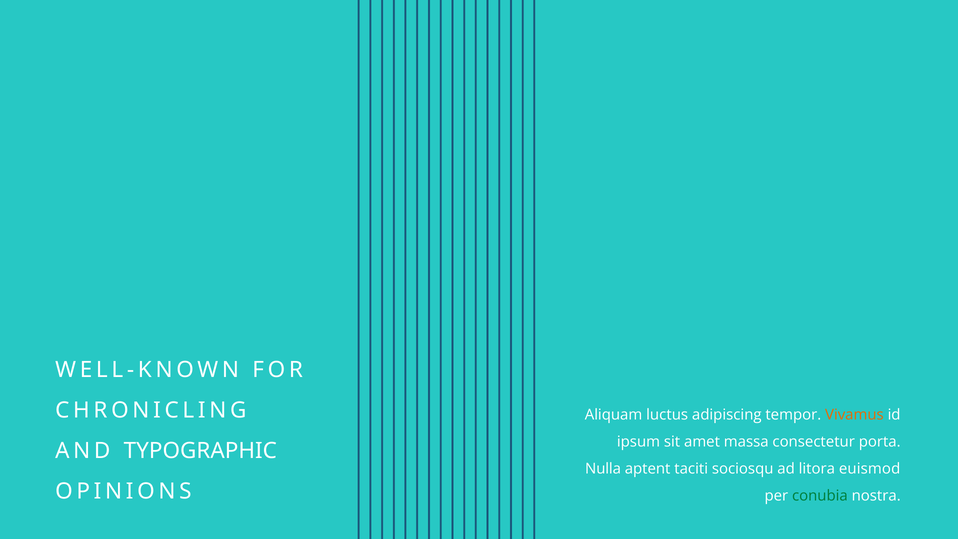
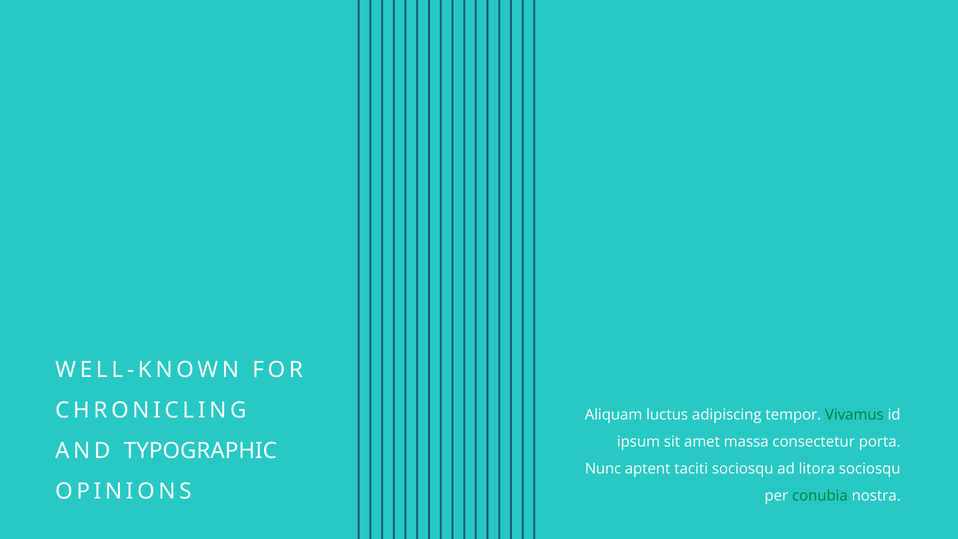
Vivamus colour: orange -> green (854, 415)
Nulla: Nulla -> Nunc (603, 469)
litora euismod: euismod -> sociosqu (870, 469)
